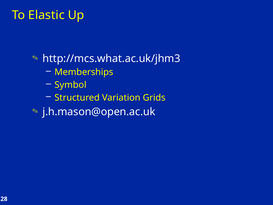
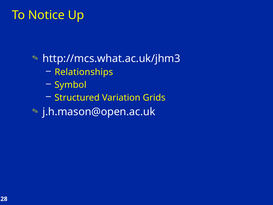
Elastic: Elastic -> Notice (46, 15)
Memberships: Memberships -> Relationships (84, 72)
